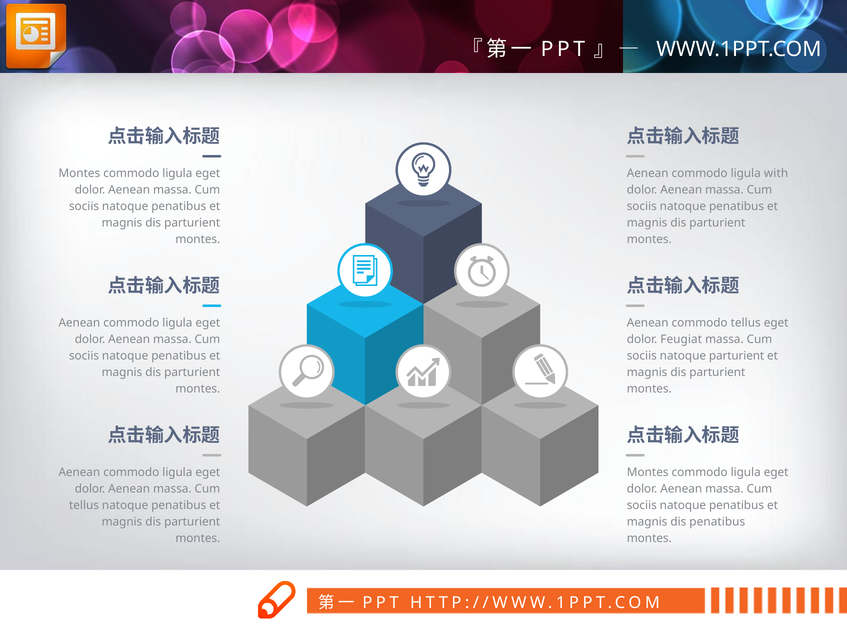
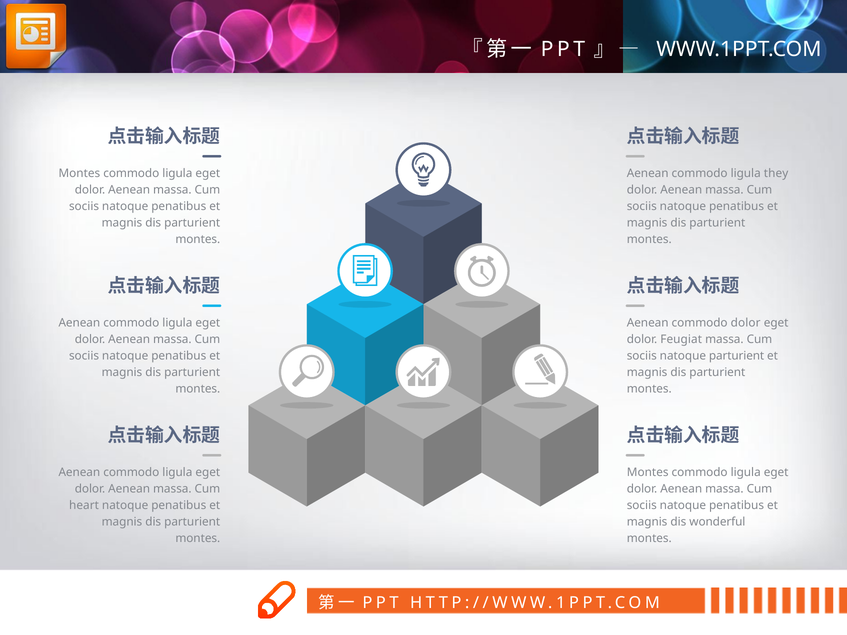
with: with -> they (776, 174)
commodo tellus: tellus -> dolor (746, 323)
tellus: tellus -> heart (84, 506)
dis penatibus: penatibus -> wonderful (717, 522)
